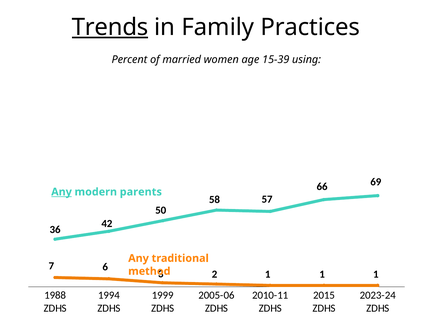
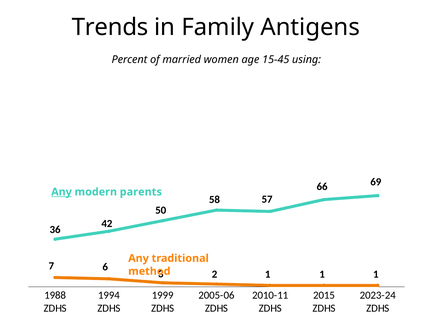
Trends underline: present -> none (110, 27)
Practices: Practices -> Antigens (310, 27)
15-39: 15-39 -> 15-45 (276, 60)
